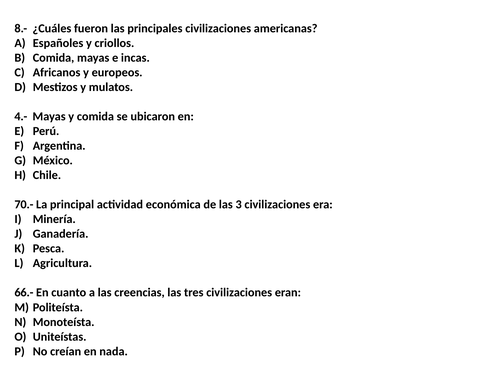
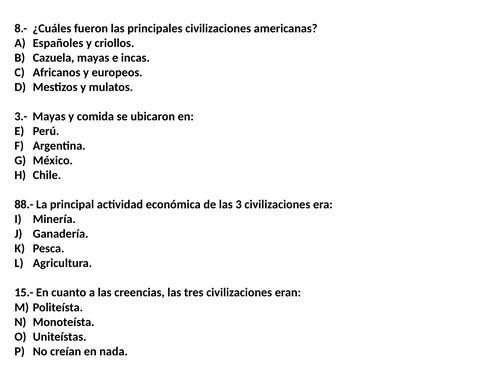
Comida: Comida -> Cazuela (54, 58)
4.-: 4.- -> 3.- (21, 116)
70.-: 70.- -> 88.- (24, 204)
66.-: 66.- -> 15.- (24, 292)
